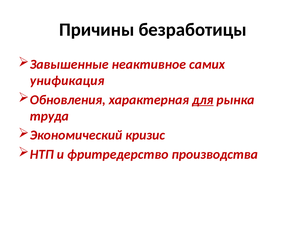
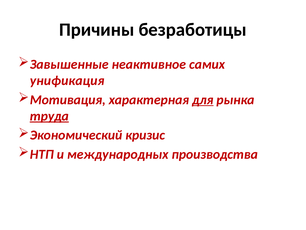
Обновления: Обновления -> Мотивация (68, 100)
труда underline: none -> present (49, 116)
фритредерство: фритредерство -> международных (118, 154)
